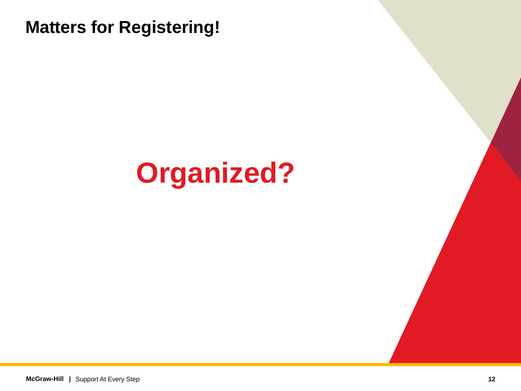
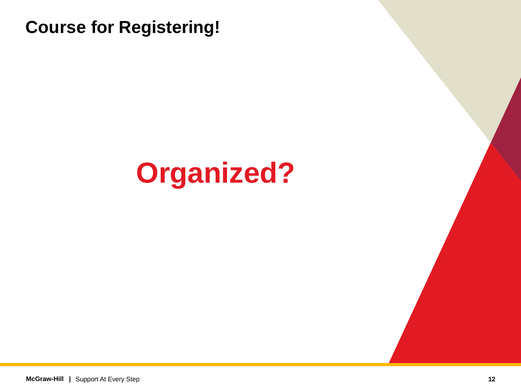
Matters: Matters -> Course (56, 28)
